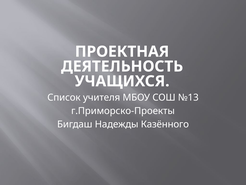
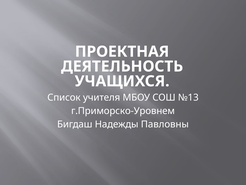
г.Приморско-Проекты: г.Приморско-Проекты -> г.Приморско-Уровнем (123, 111)
Казённого: Казённого -> Павловны (165, 124)
